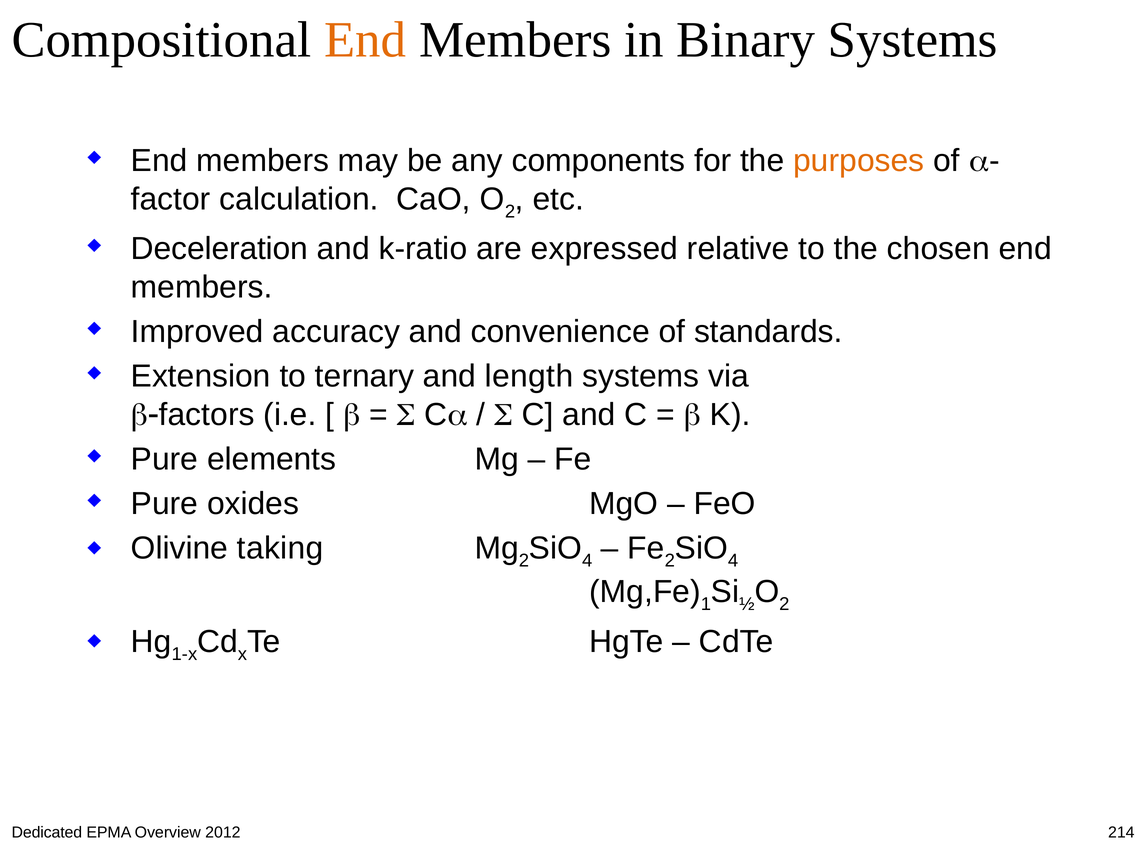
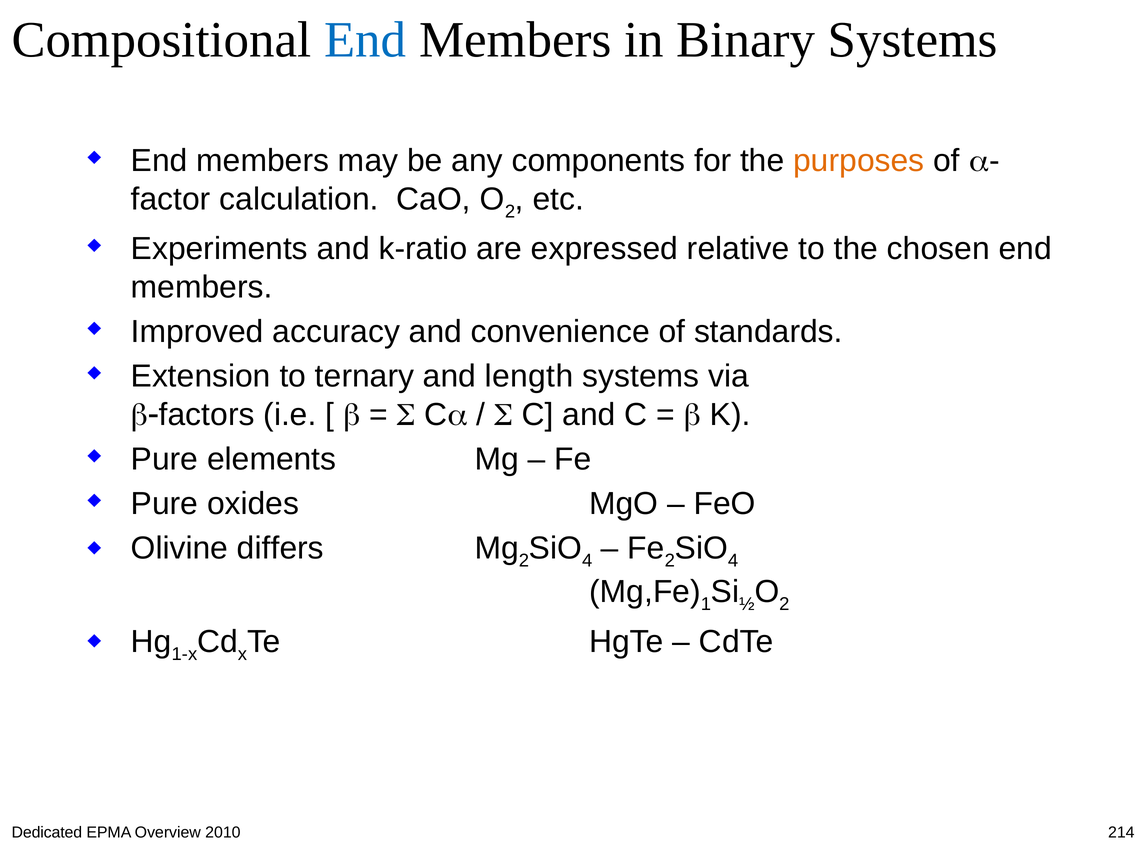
End colour: orange -> blue (365, 40)
Deceleration: Deceleration -> Experiments (219, 249)
taking: taking -> differs (280, 548)
2012: 2012 -> 2010 (223, 832)
